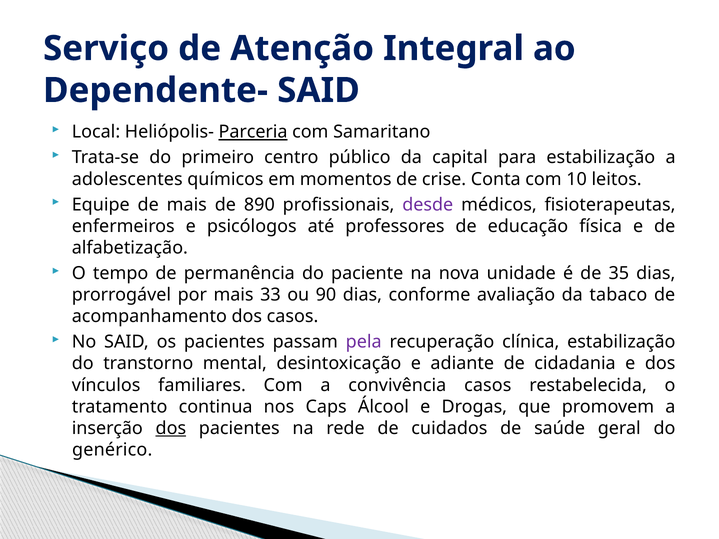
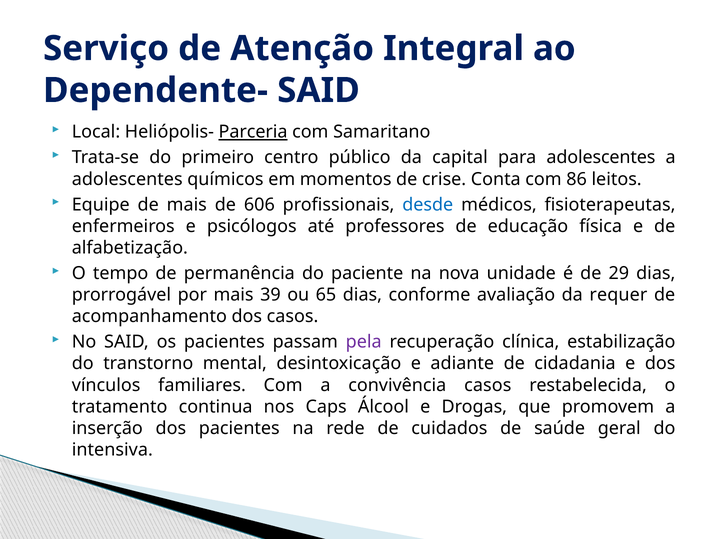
para estabilização: estabilização -> adolescentes (601, 158)
10: 10 -> 86 (577, 179)
890: 890 -> 606 (259, 205)
desde colour: purple -> blue (428, 205)
35: 35 -> 29 (619, 273)
33: 33 -> 39 (270, 295)
90: 90 -> 65 (326, 295)
tabaco: tabaco -> requer (618, 295)
dos underline: present -> none (171, 428)
genérico: genérico -> intensiva (112, 450)
